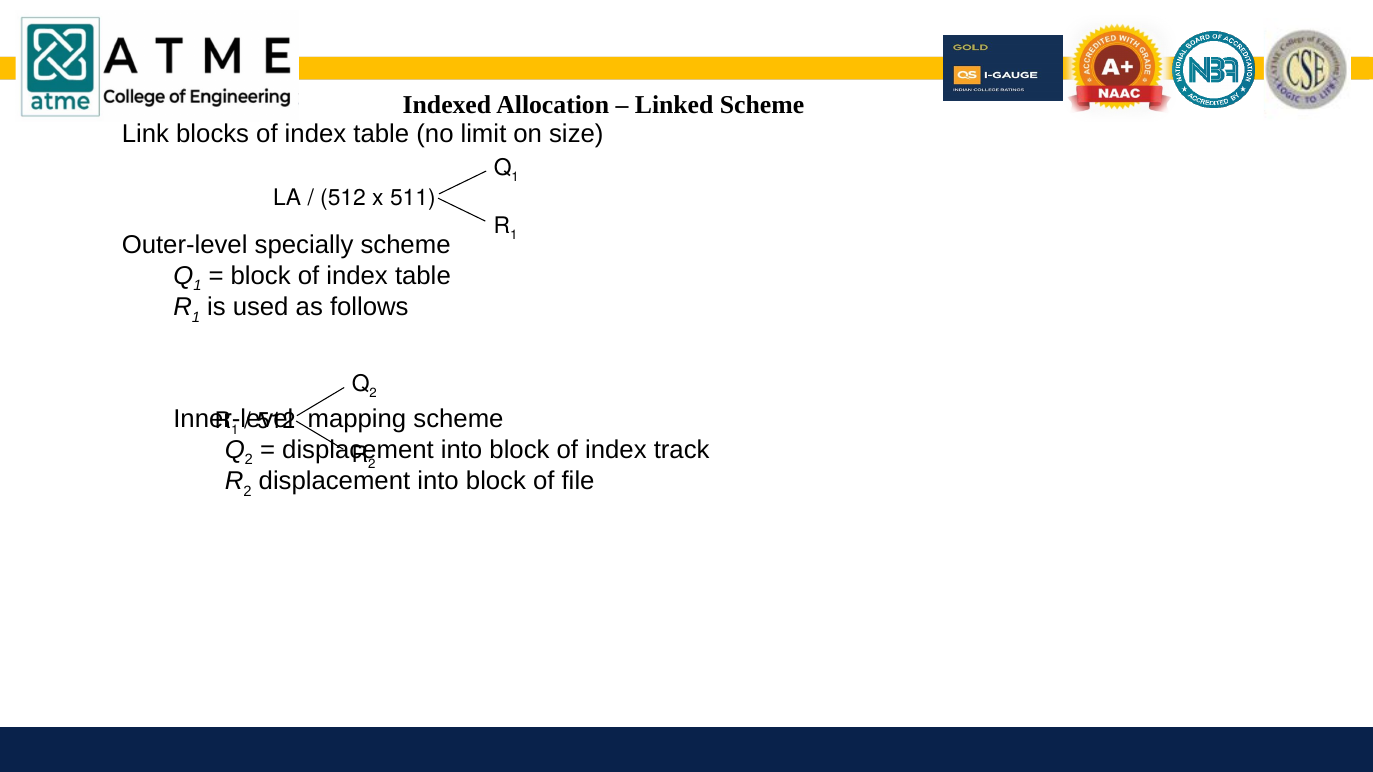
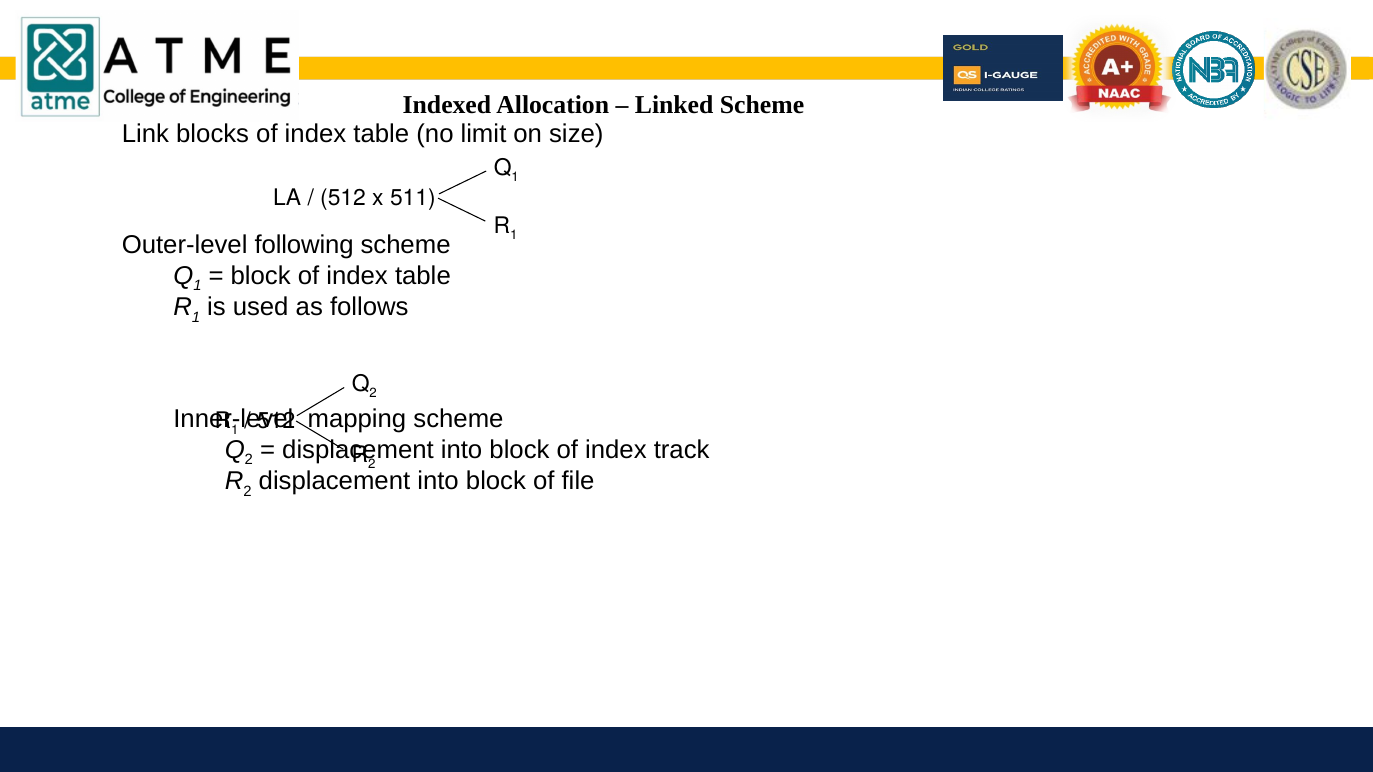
specially: specially -> following (304, 245)
